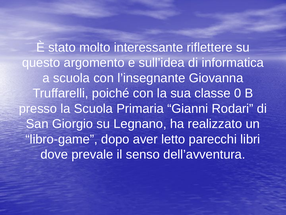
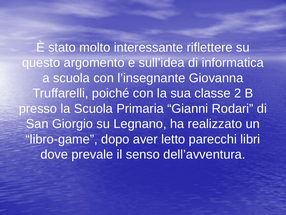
0: 0 -> 2 (238, 93)
